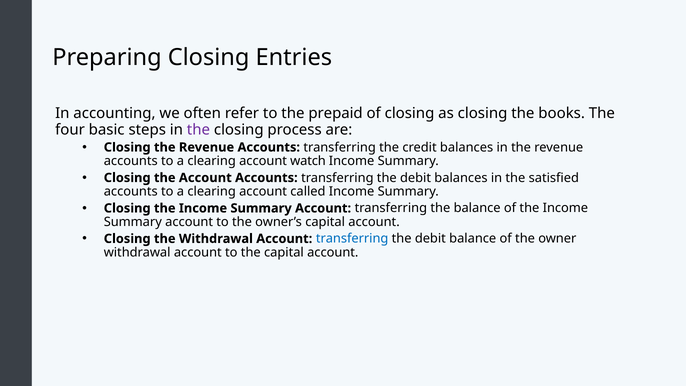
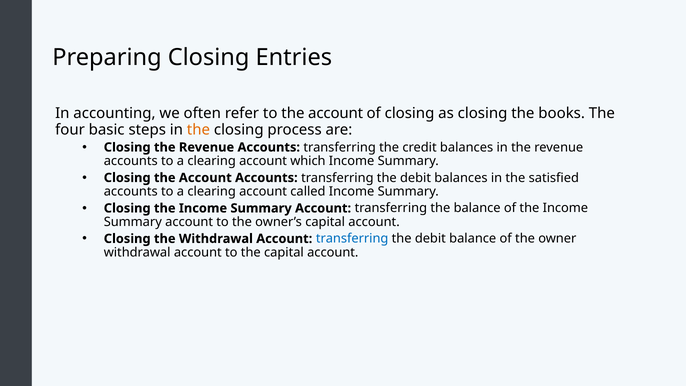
to the prepaid: prepaid -> account (336, 113)
the colour: purple -> orange (198, 130)
watch: watch -> which (308, 161)
